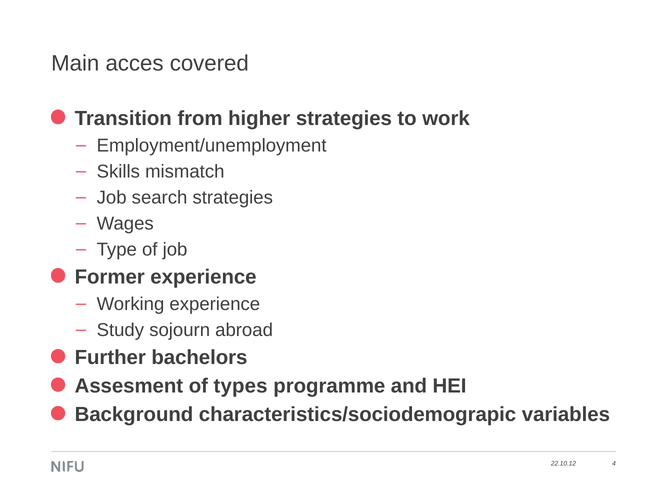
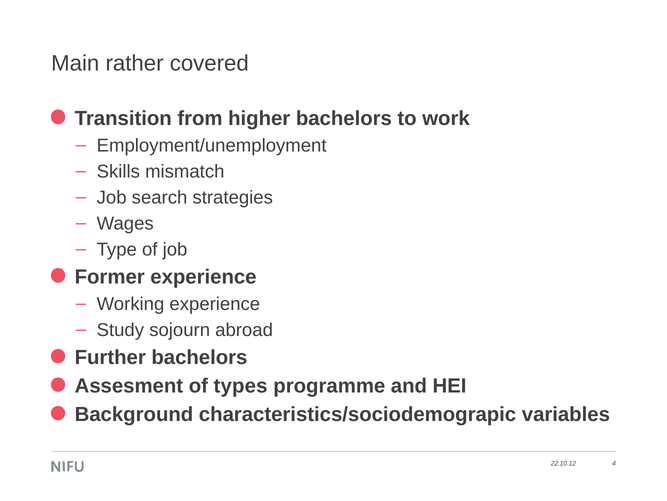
acces: acces -> rather (135, 64)
higher strategies: strategies -> bachelors (344, 118)
